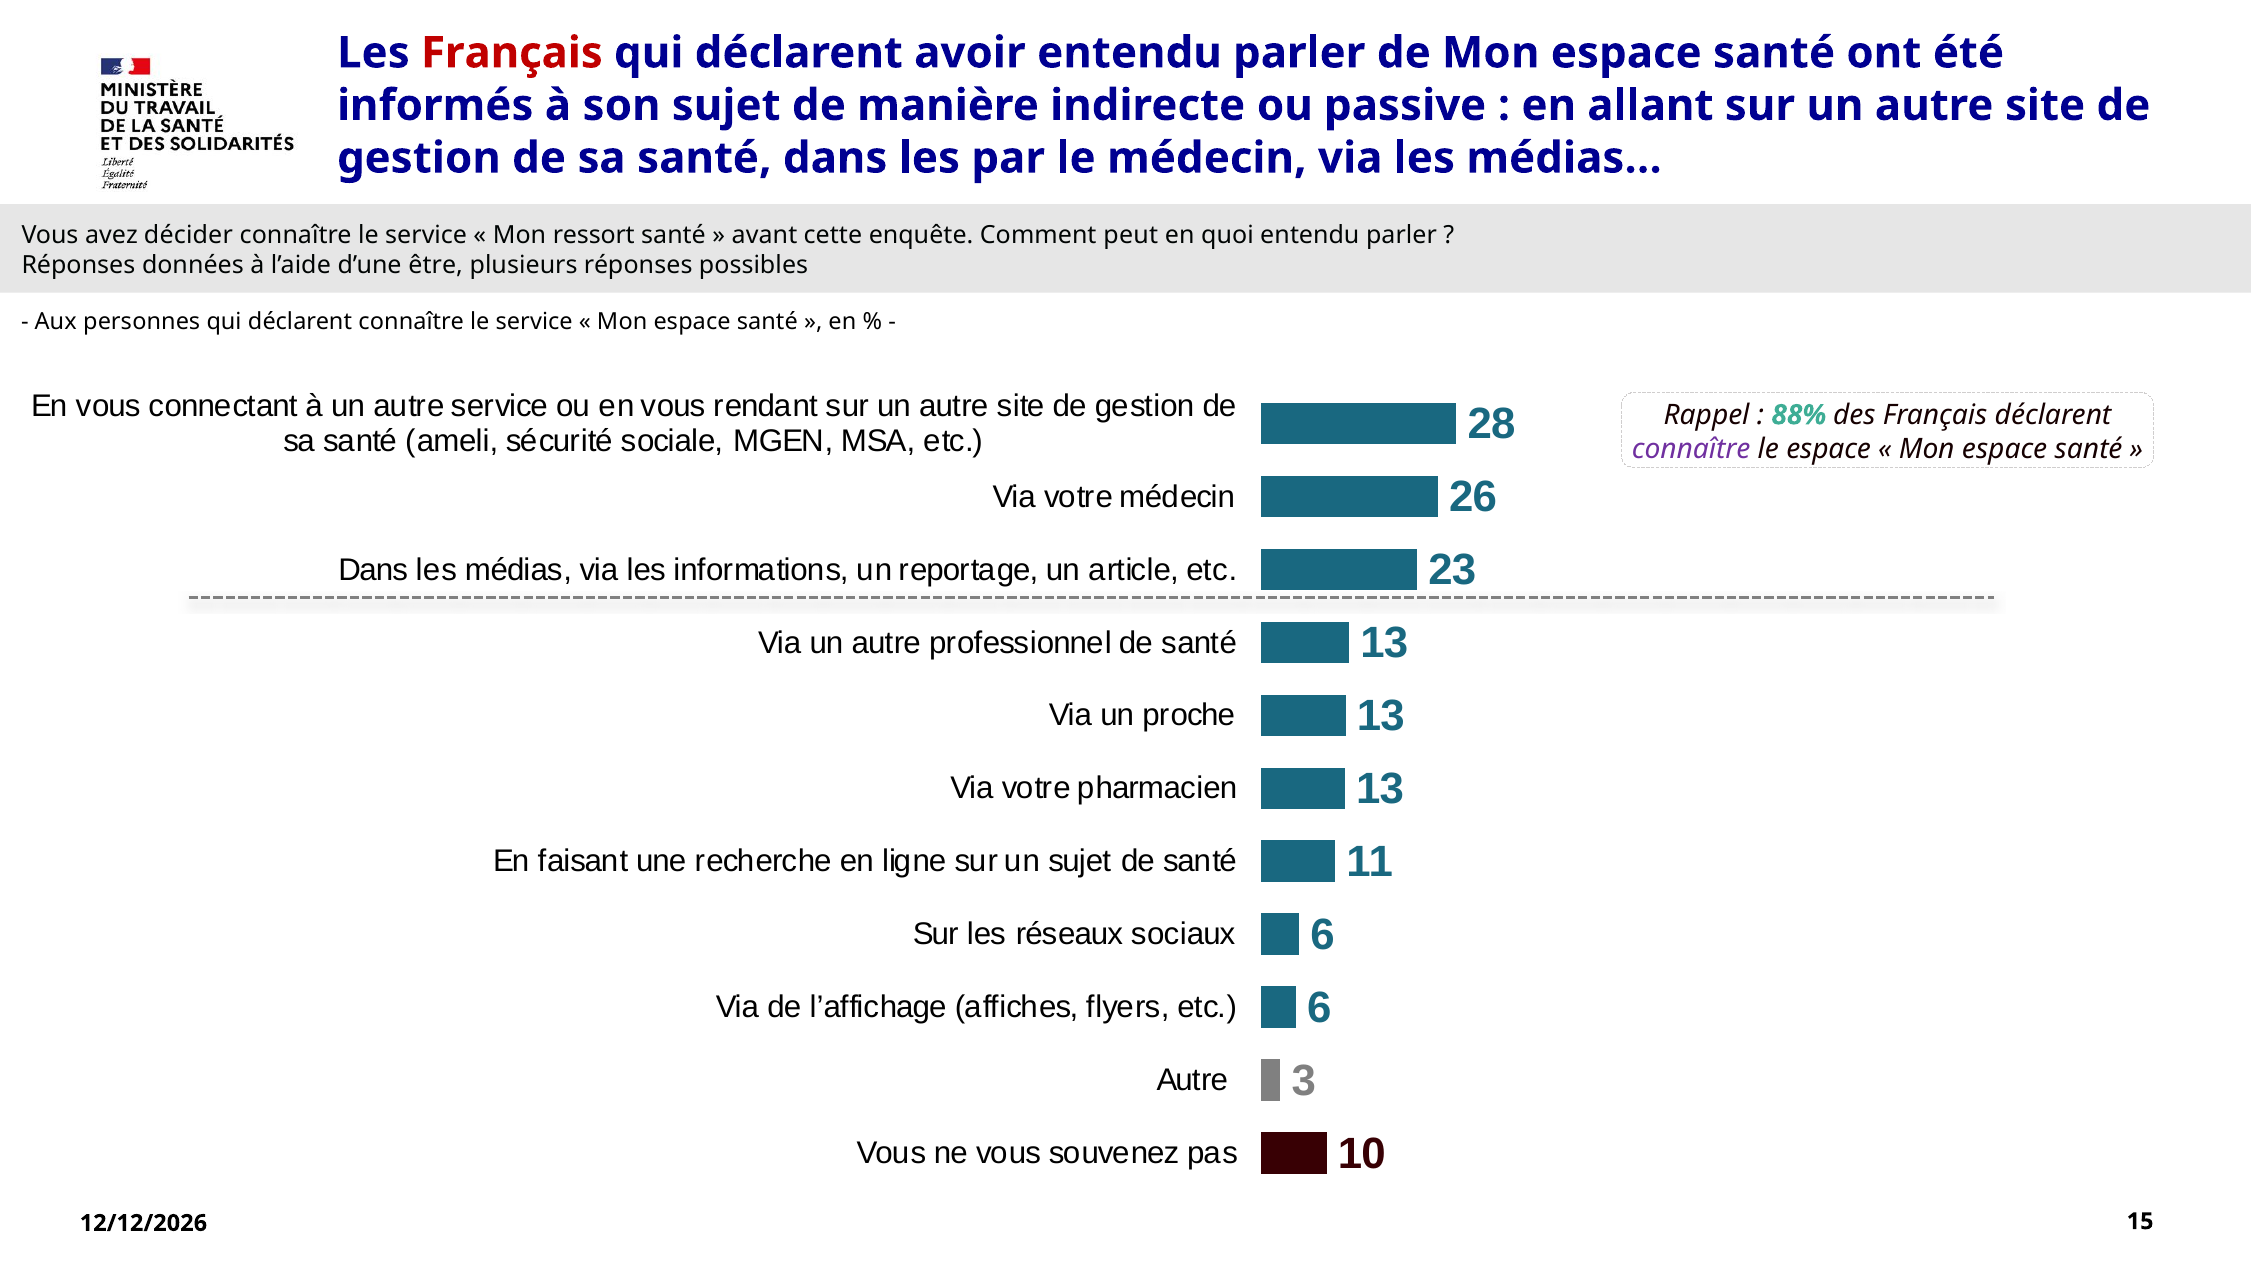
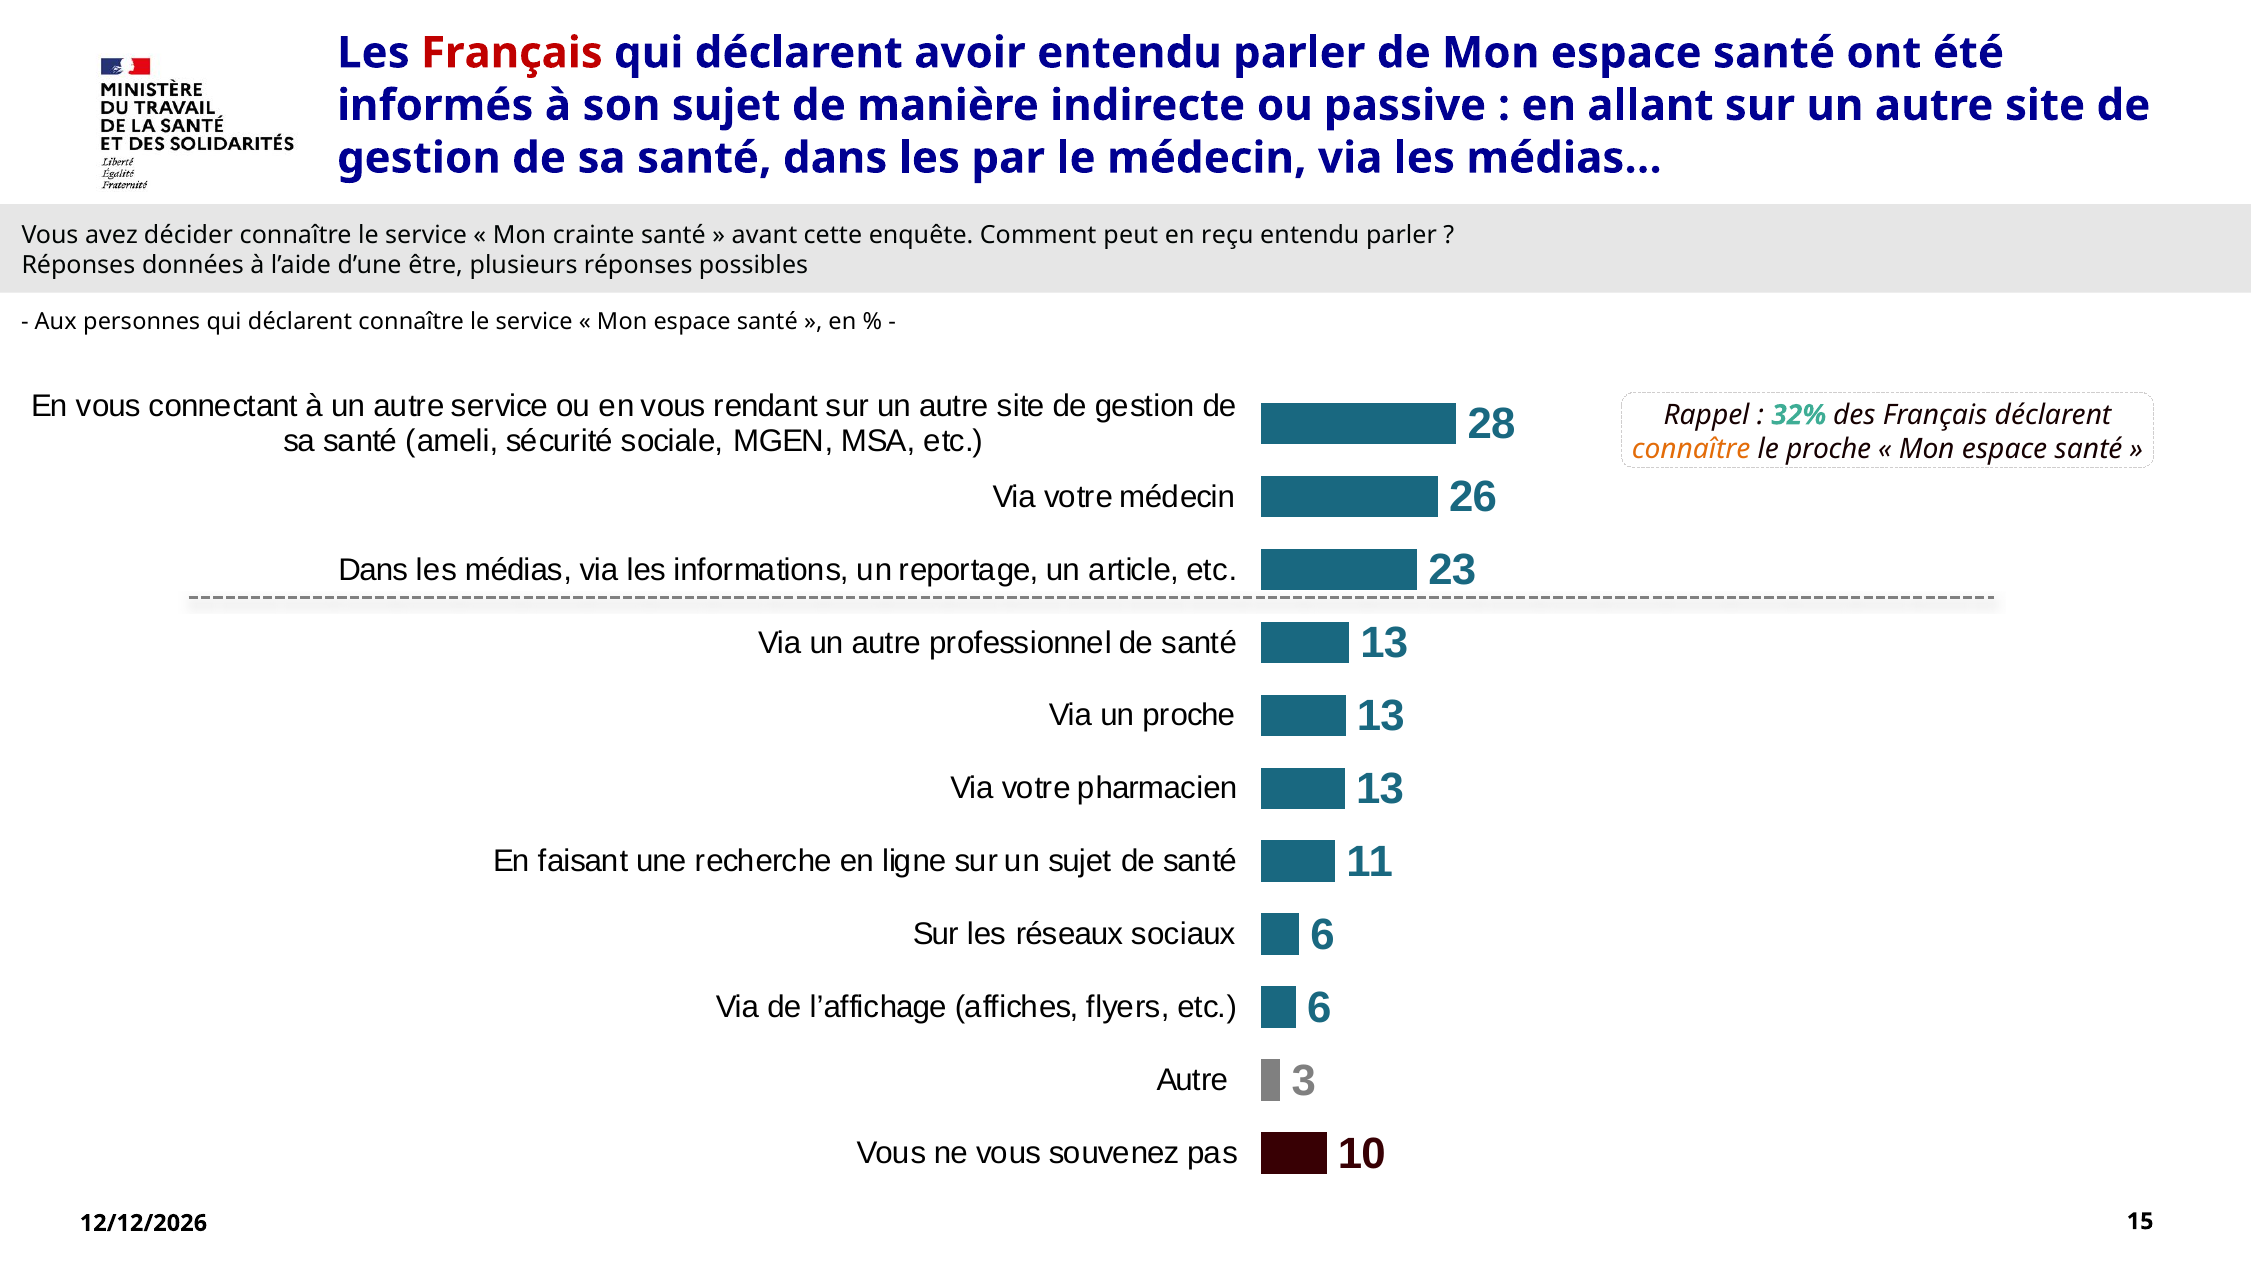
ressort: ressort -> crainte (594, 235)
quoi: quoi -> reçu (1227, 235)
88%: 88% -> 32% (1799, 415)
connaître colour: purple -> orange (1691, 449)
le espace: espace -> proche (1829, 449)
